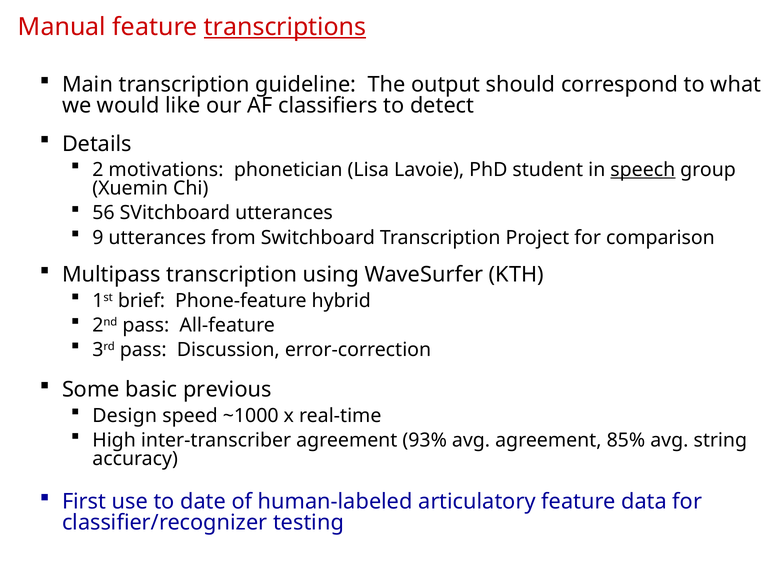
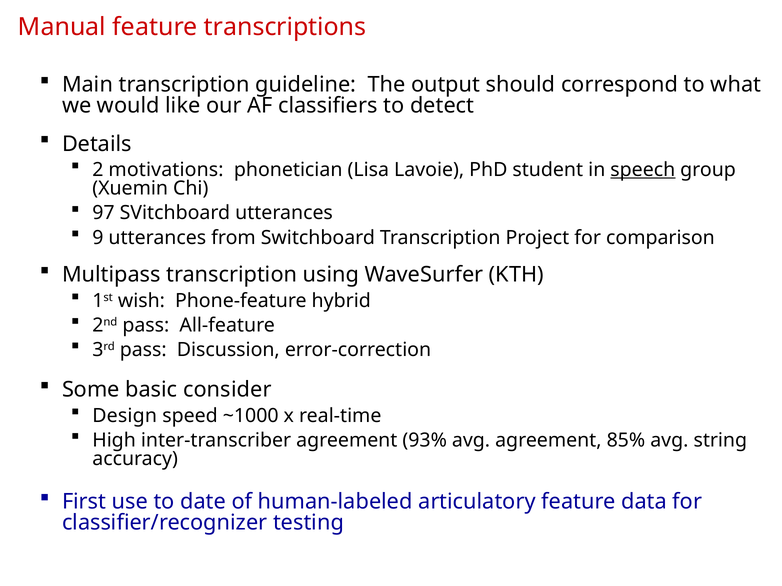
transcriptions underline: present -> none (285, 27)
56: 56 -> 97 (103, 213)
brief: brief -> wish (141, 301)
previous: previous -> consider (227, 390)
